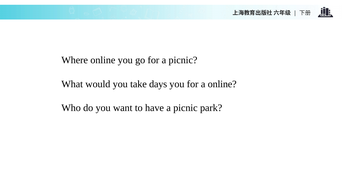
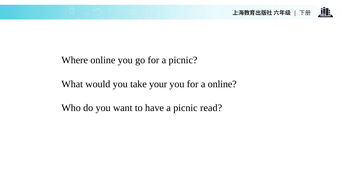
days: days -> your (158, 84)
park: park -> read (211, 108)
